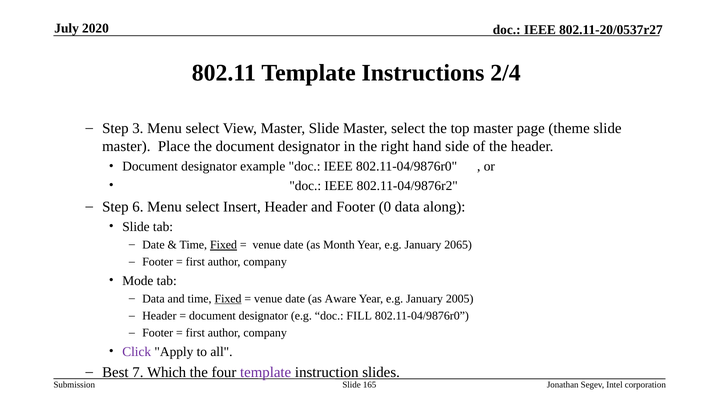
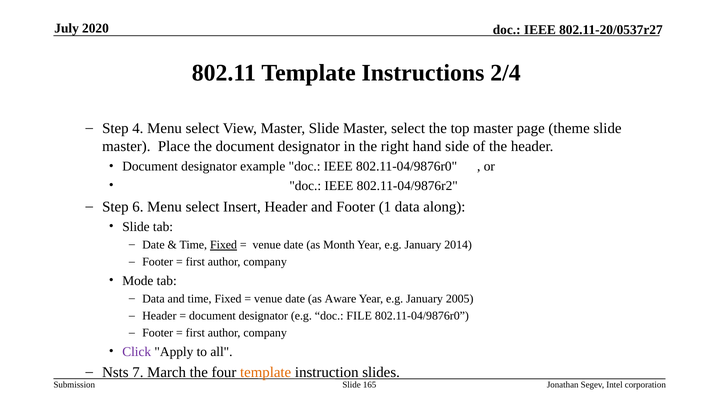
3: 3 -> 4 (138, 129)
0: 0 -> 1 (385, 207)
2065: 2065 -> 2014 (458, 245)
Fixed underline: present -> none (228, 299)
FILL: FILL -> FILE (359, 316)
Best: Best -> Nsts (115, 372)
Which: Which -> March (167, 372)
template colour: purple -> orange (266, 372)
